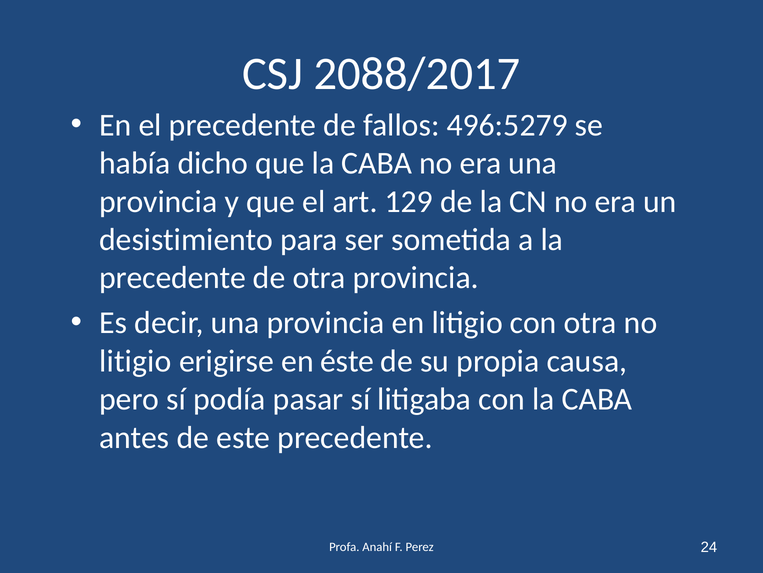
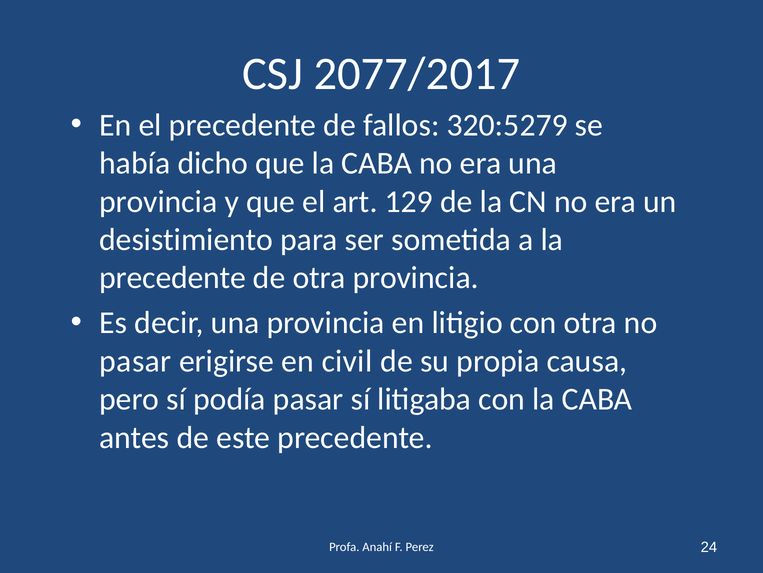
2088/2017: 2088/2017 -> 2077/2017 (417, 74)
496:5279: 496:5279 -> 320:5279 (507, 125)
litigio: litigio -> pasar (135, 361)
éste: éste -> civil (347, 361)
